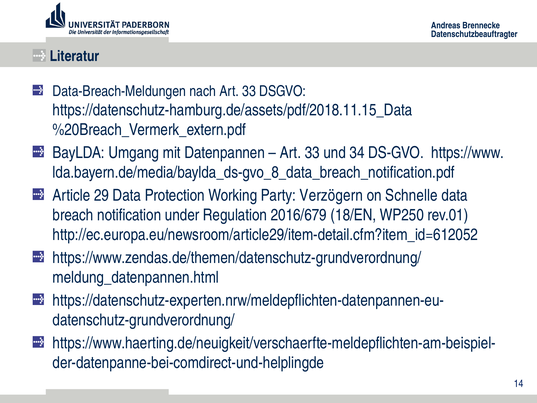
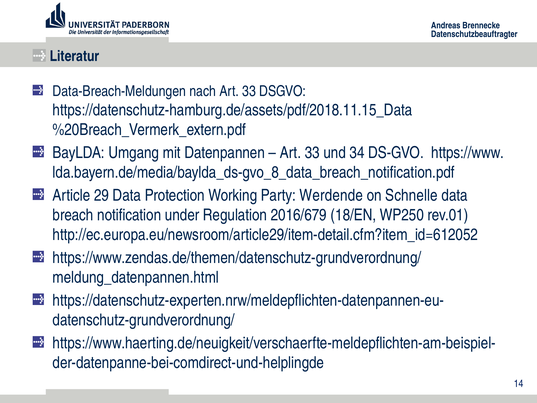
Verzögern: Verzögern -> Werdende (331, 195)
